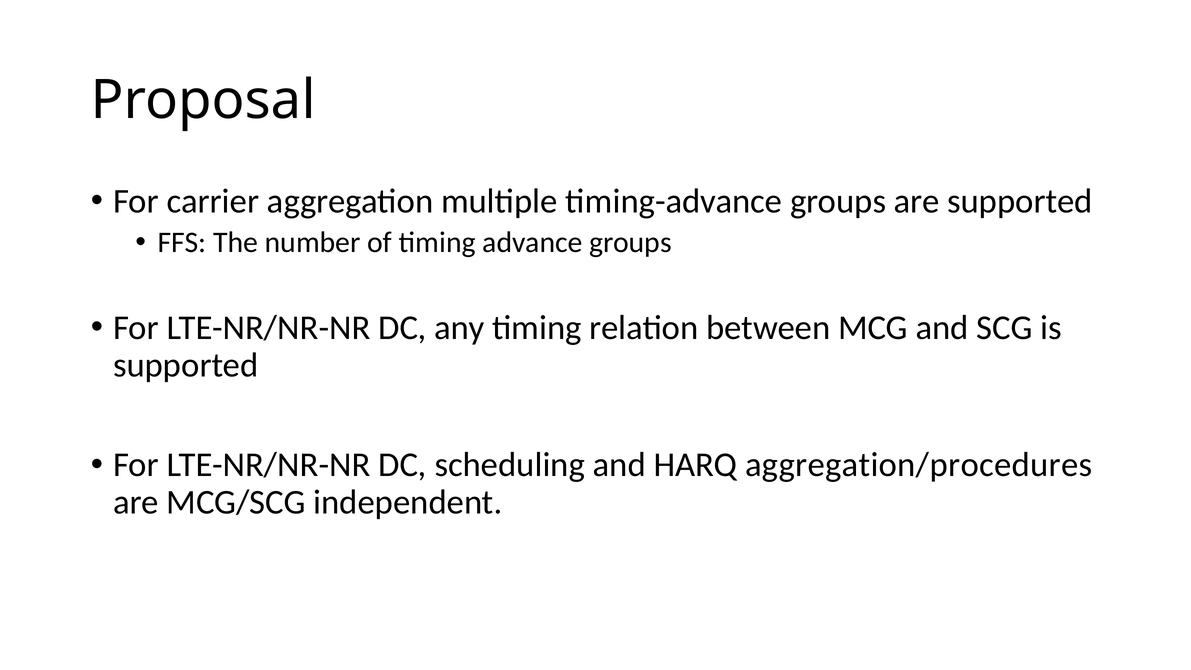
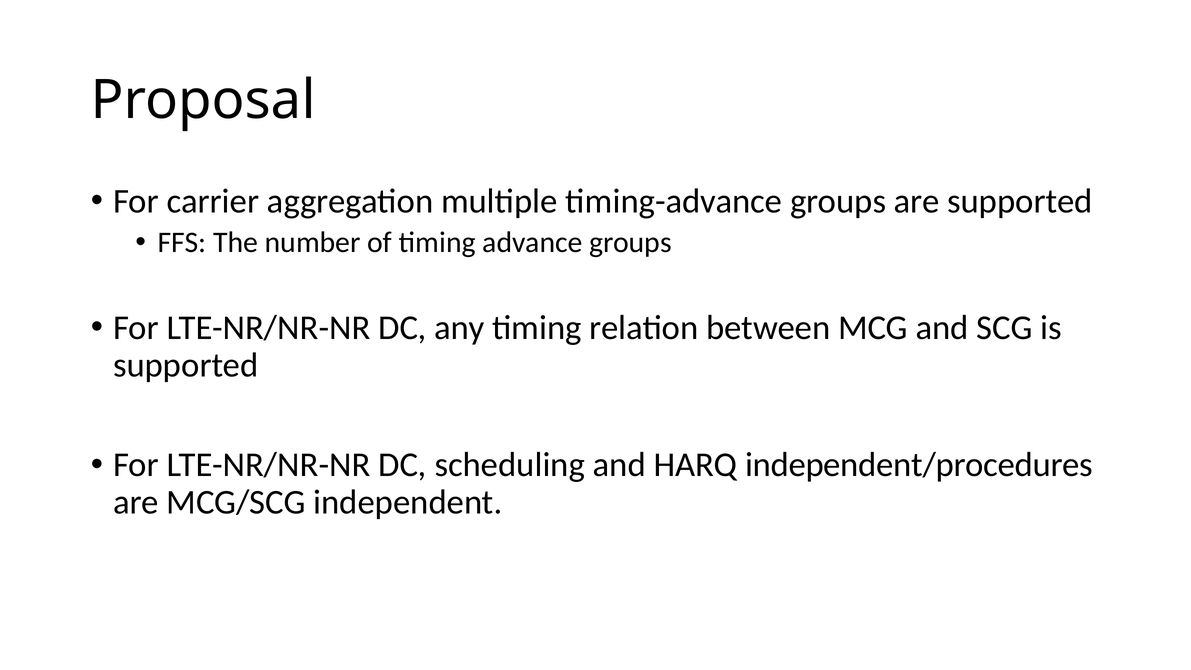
aggregation/procedures: aggregation/procedures -> independent/procedures (919, 465)
